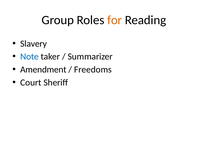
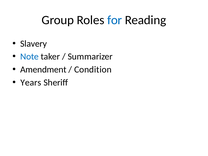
for colour: orange -> blue (115, 20)
Freedoms: Freedoms -> Condition (93, 70)
Court: Court -> Years (31, 82)
